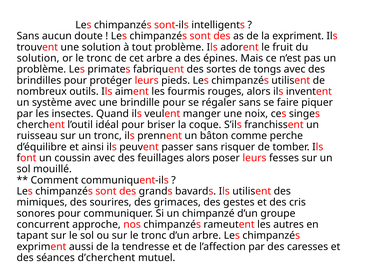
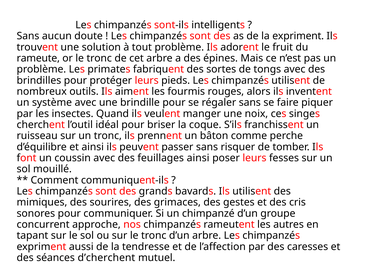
solution: solution -> rameute (38, 58)
feuillages alors: alors -> ainsi (198, 158)
